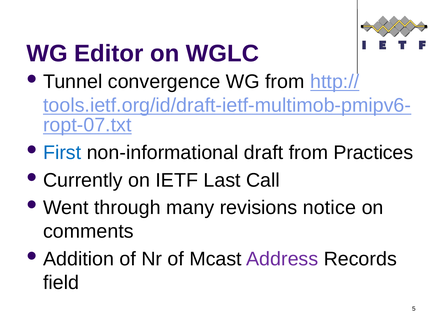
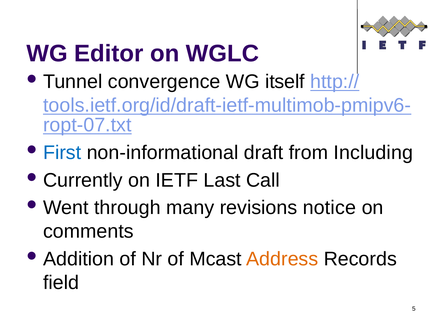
WG from: from -> itself (285, 82)
Practices: Practices -> Including (373, 152)
Address colour: purple -> orange (282, 259)
